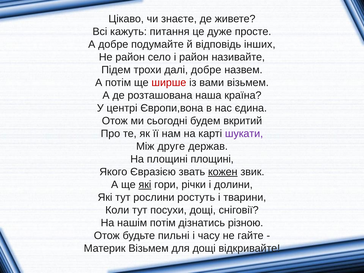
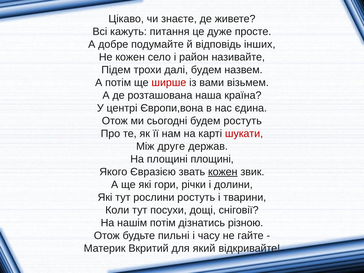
Не район: район -> кожен (130, 57)
далі добре: добре -> будем (206, 70)
будем вкритий: вкритий -> ростуть (243, 121)
шукати colour: purple -> red (244, 134)
які underline: present -> none (145, 185)
Материк Візьмем: Візьмем -> Вкритий (149, 248)
для дощі: дощі -> який (204, 248)
